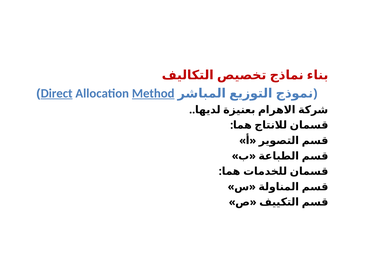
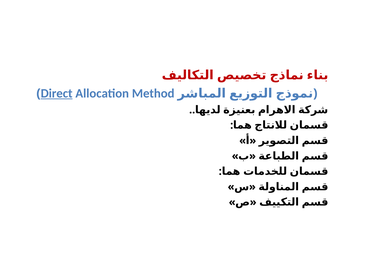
Method underline: present -> none (153, 93)
